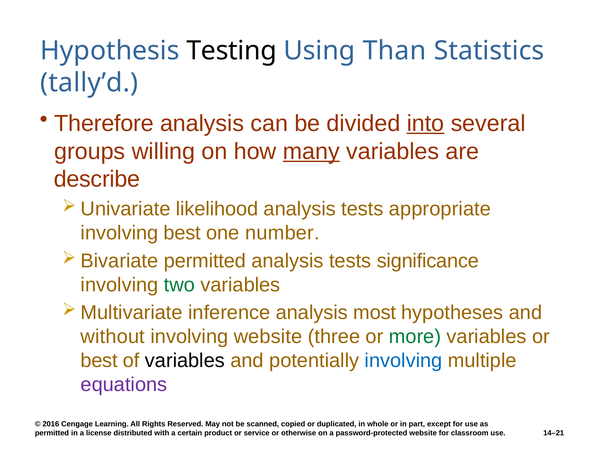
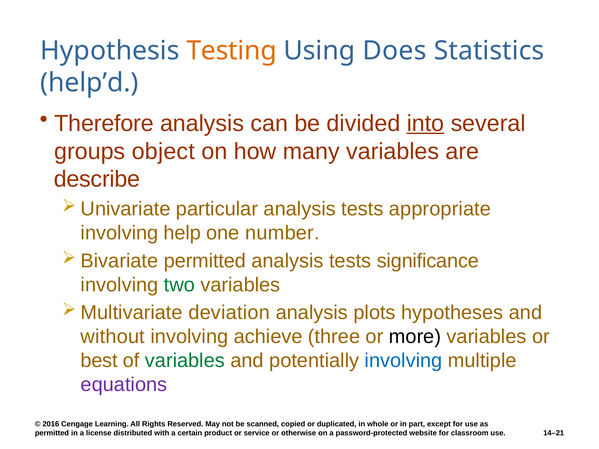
Testing colour: black -> orange (232, 51)
Than: Than -> Does (394, 51)
tally’d: tally’d -> help’d (89, 83)
willing: willing -> object (163, 151)
many underline: present -> none (311, 151)
likelihood: likelihood -> particular (217, 209)
involving best: best -> help (182, 233)
inference: inference -> deviation (229, 313)
most: most -> plots (375, 313)
involving website: website -> achieve (268, 337)
more colour: green -> black (415, 337)
variables colour: black -> green (185, 361)
